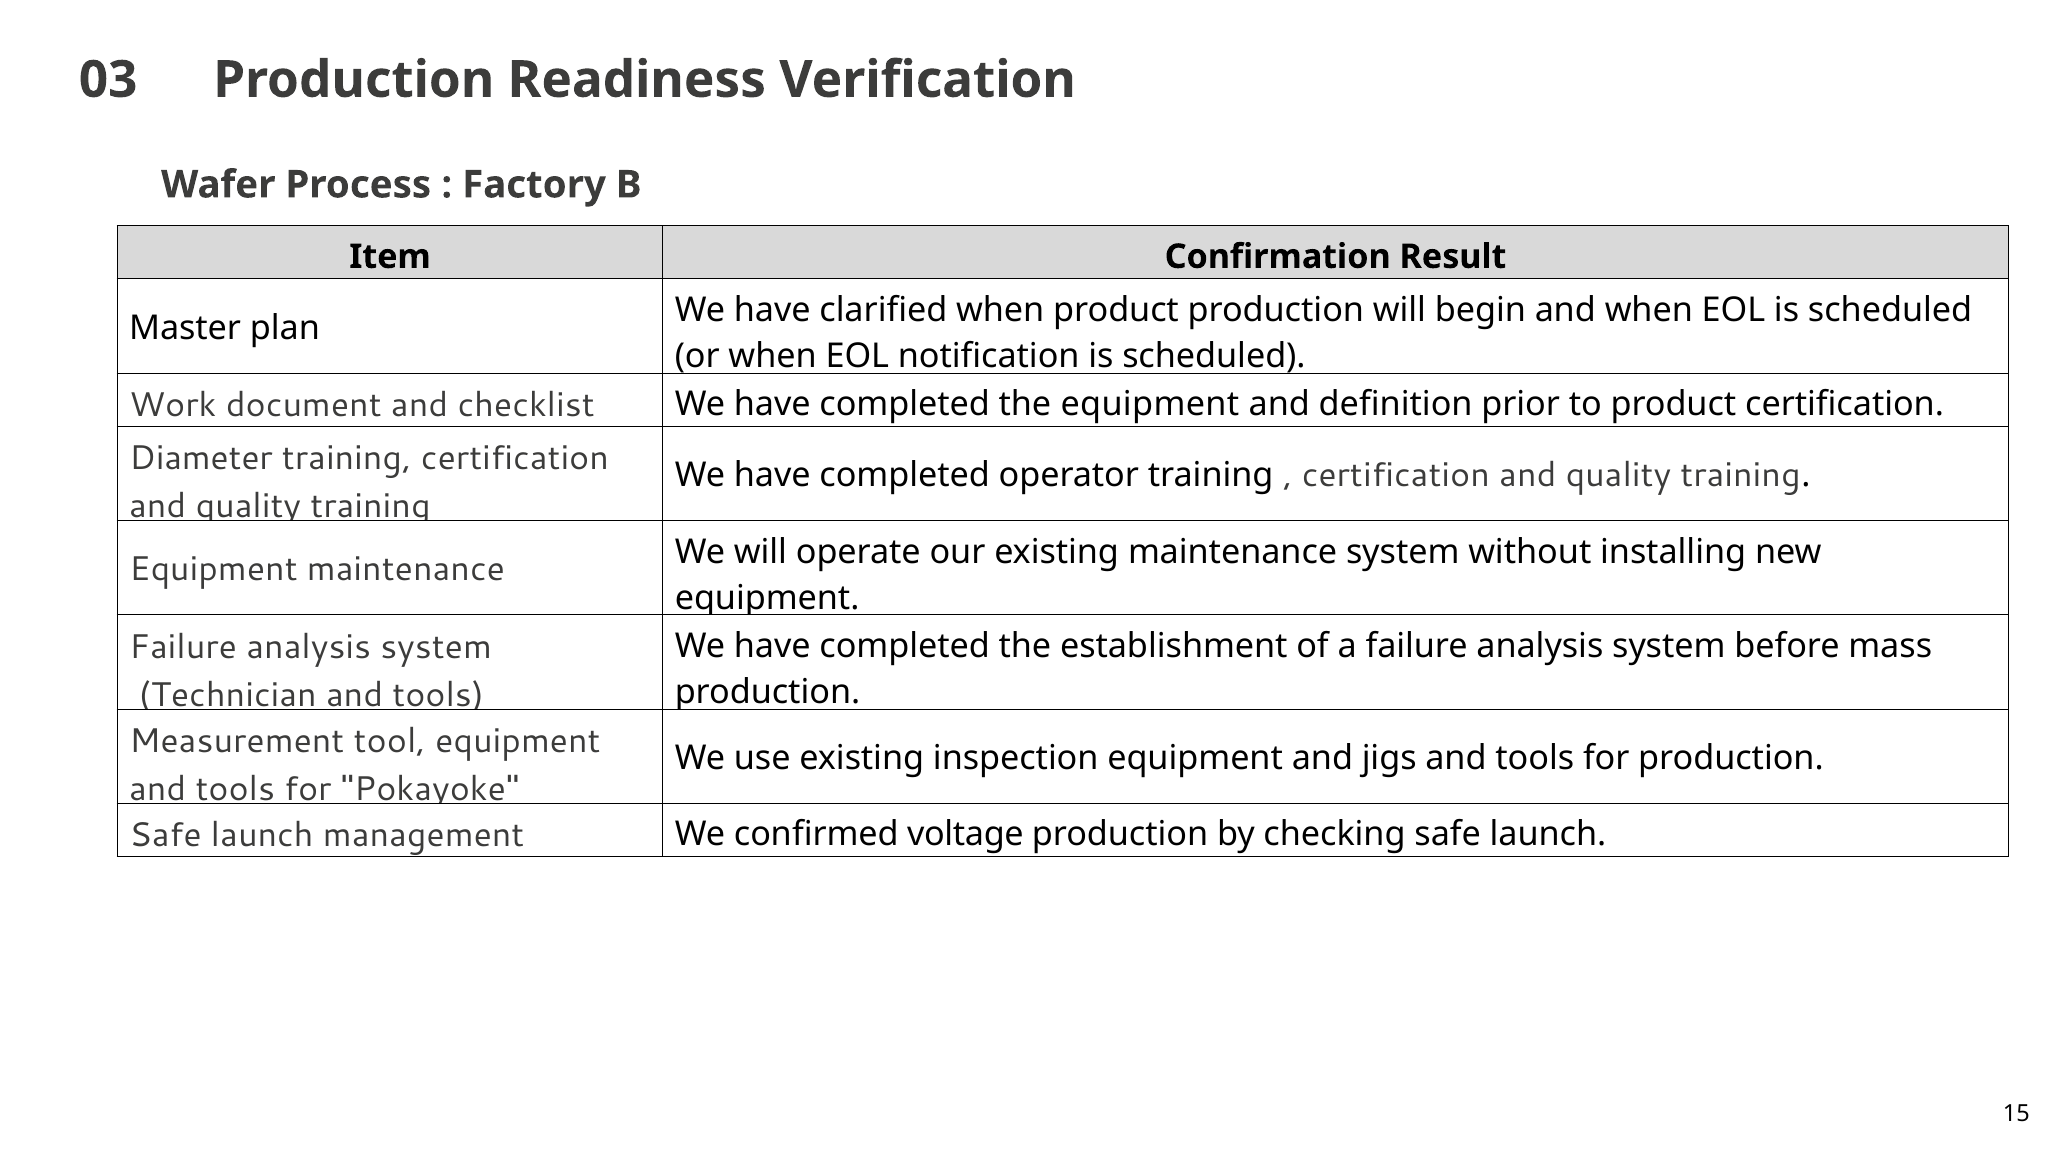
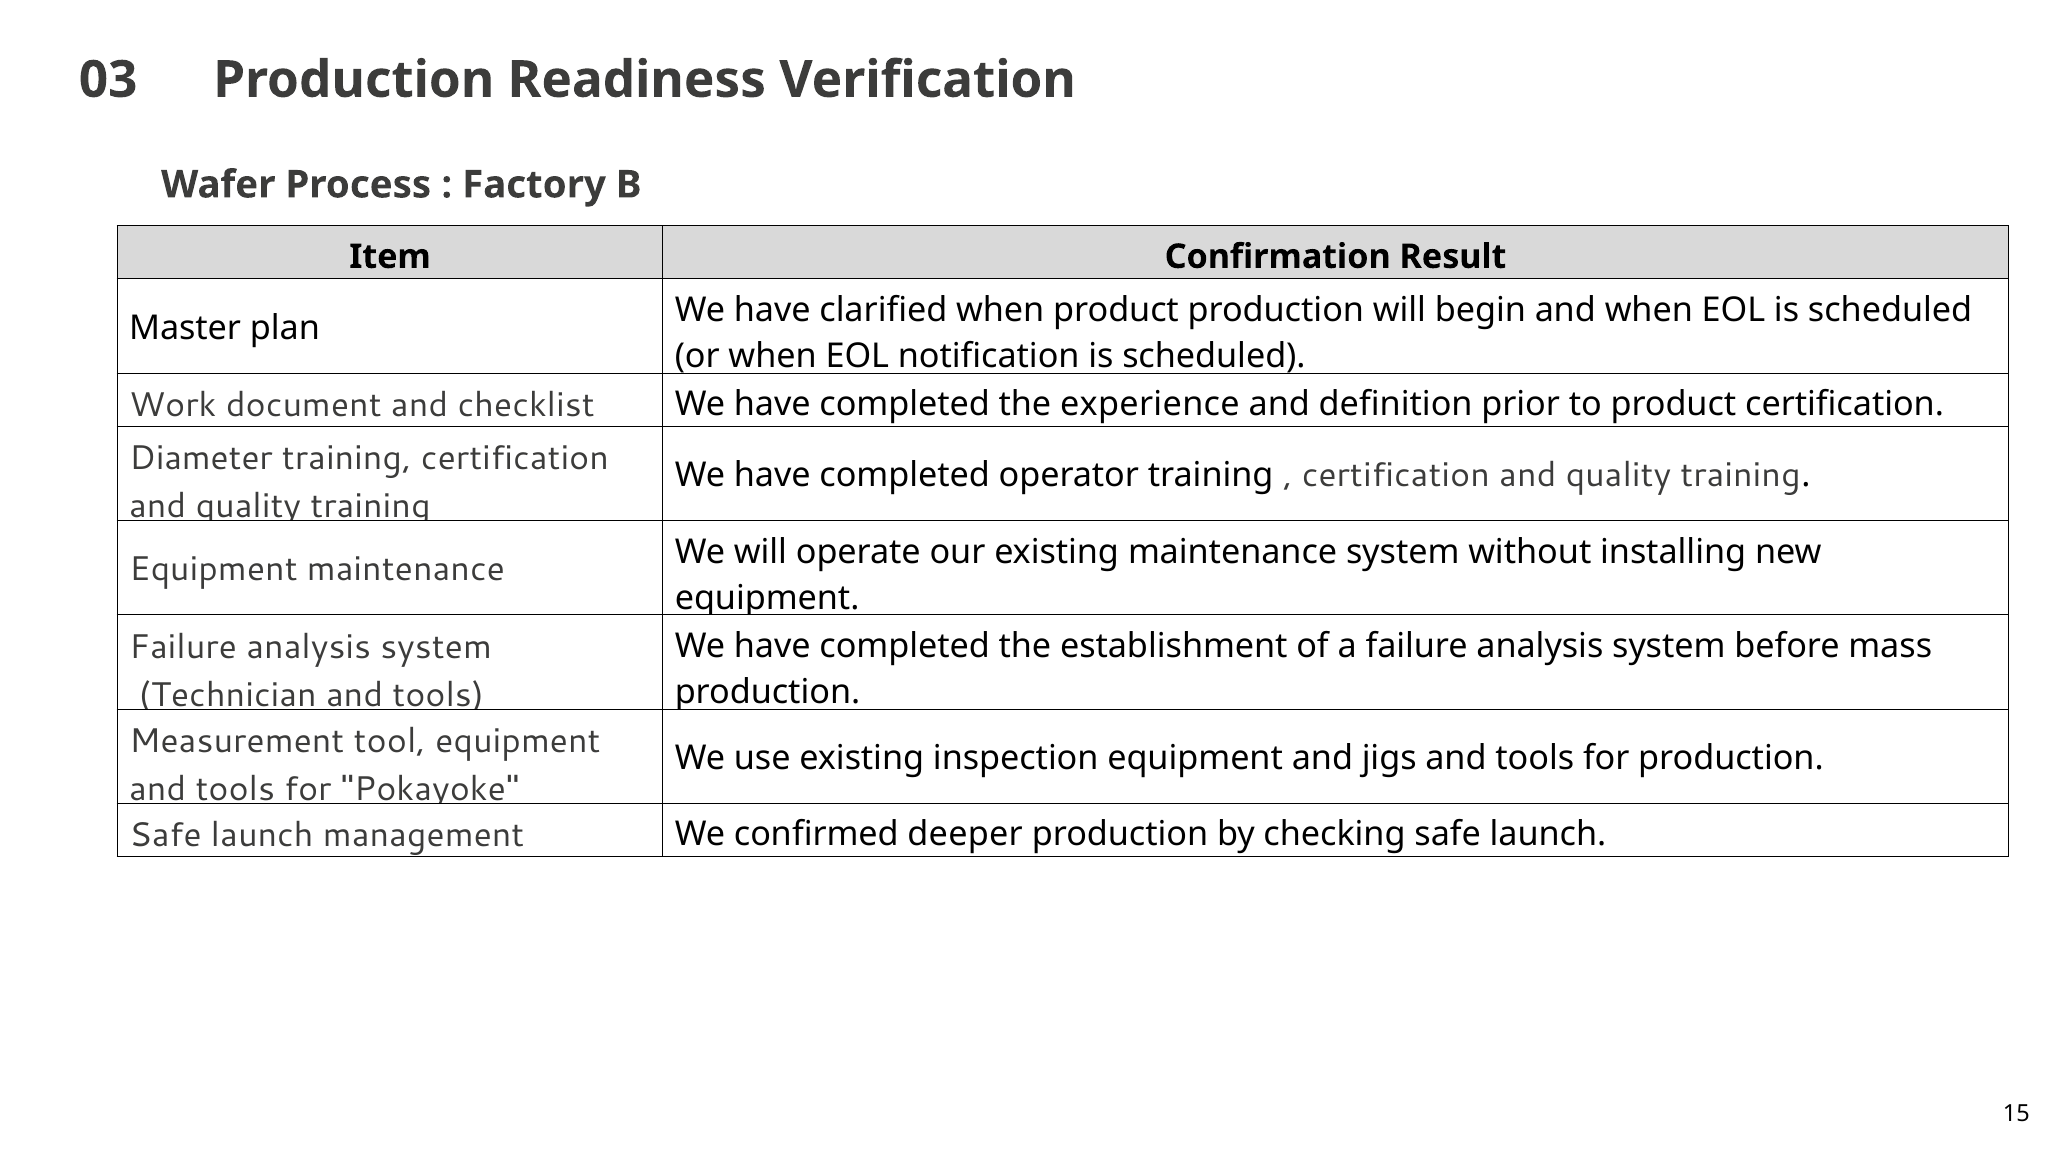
the equipment: equipment -> experience (1150, 404)
voltage: voltage -> deeper (965, 834)
